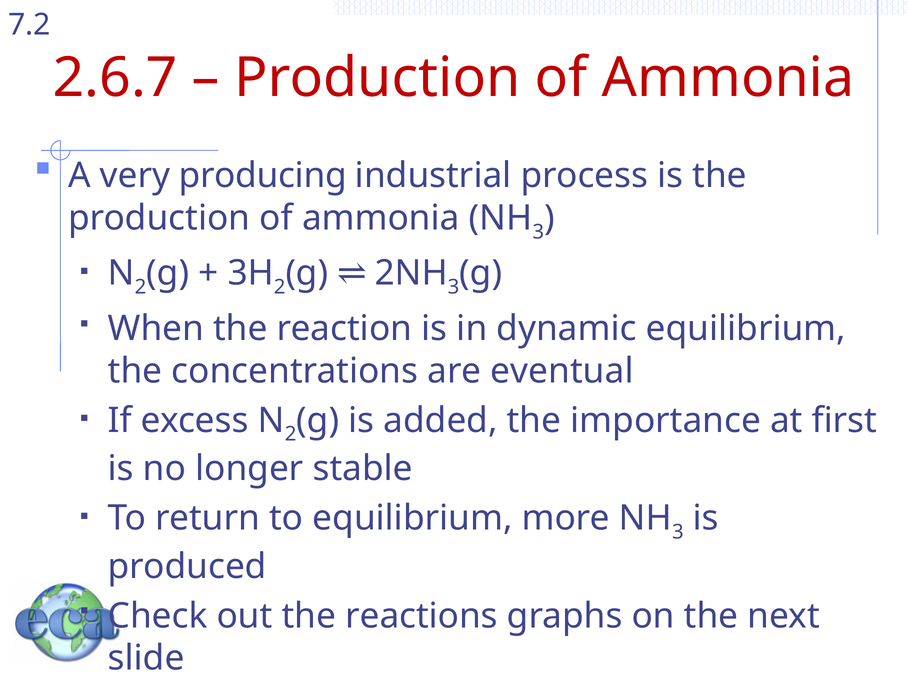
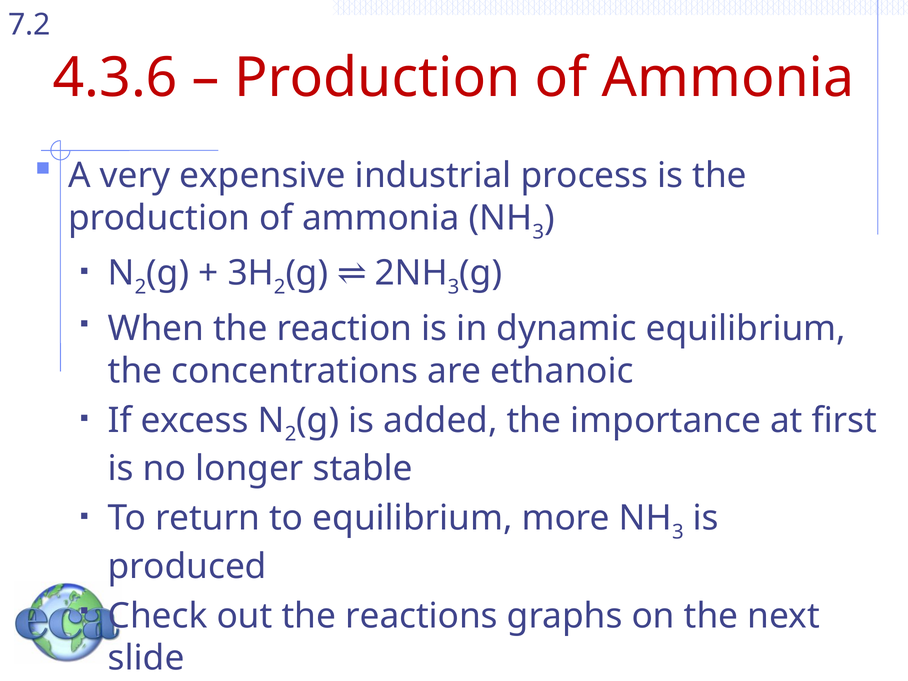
2.6.7: 2.6.7 -> 4.3.6 (115, 78)
producing: producing -> expensive (262, 176)
eventual: eventual -> ethanoic (562, 371)
